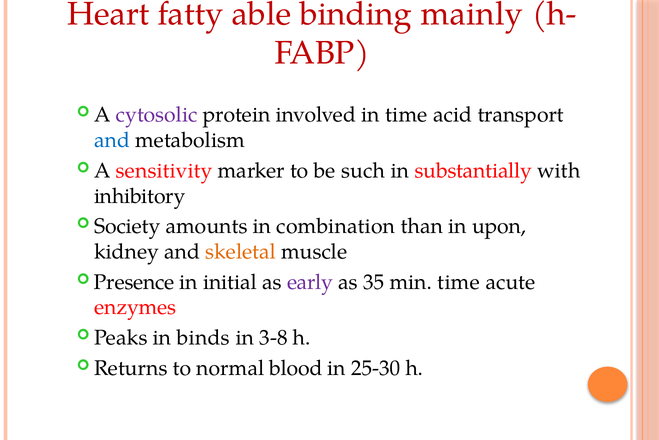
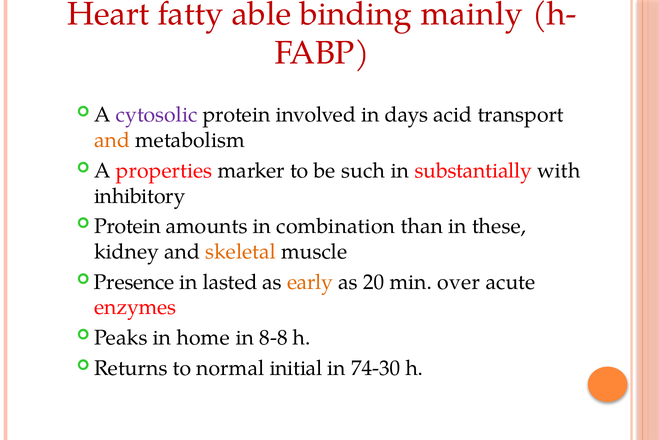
in time: time -> days (407, 115)
and colour: blue -> orange (112, 140)
sensitivity: sensitivity -> properties (164, 170)
Society: Society -> Protein (127, 226)
upon: upon -> these (499, 226)
initial: initial -> lasted (230, 282)
early colour: purple -> orange (310, 282)
35: 35 -> 20 (374, 282)
min time: time -> over (459, 282)
binds: binds -> home (203, 337)
3-8: 3-8 -> 8-8 (274, 337)
blood: blood -> initial (296, 367)
25-30: 25-30 -> 74-30 (376, 367)
